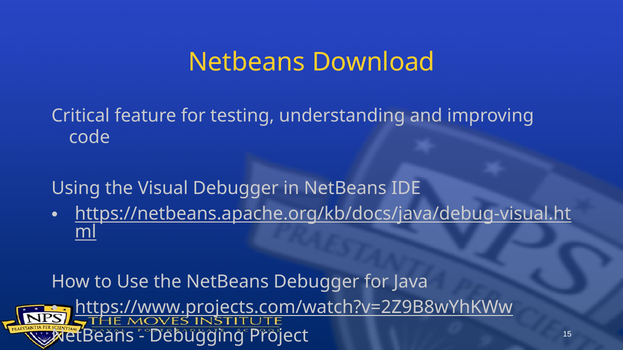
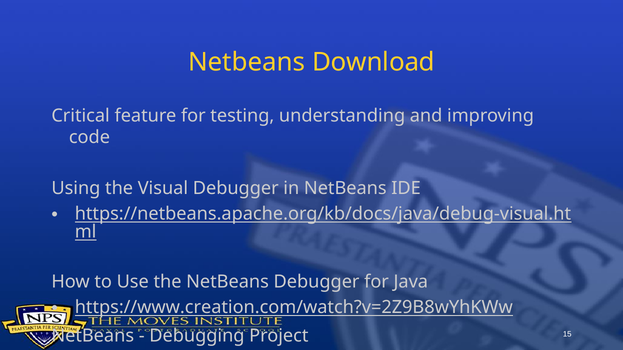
https://www.projects.com/watch?v=2Z9B8wYhKWw: https://www.projects.com/watch?v=2Z9B8wYhKWw -> https://www.creation.com/watch?v=2Z9B8wYhKWw (294, 308)
